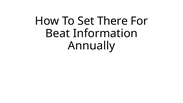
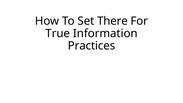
Beat: Beat -> True (58, 33)
Annually: Annually -> Practices (92, 46)
